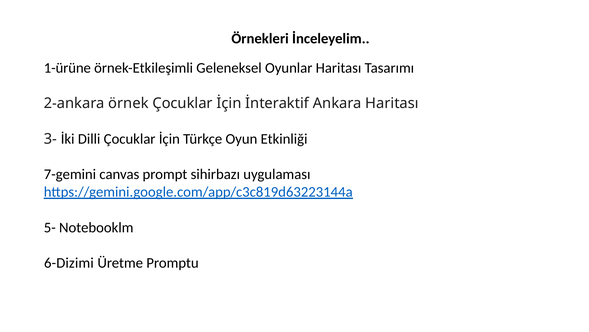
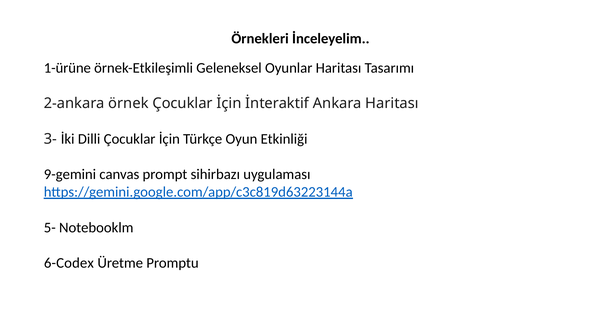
7-gemini: 7-gemini -> 9-gemini (70, 174)
6-Dizimi: 6-Dizimi -> 6-Codex (69, 263)
